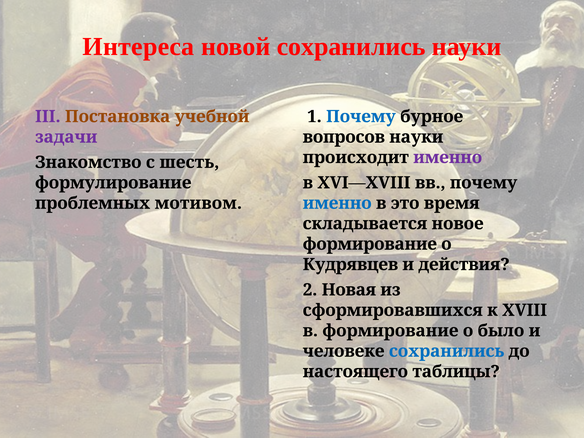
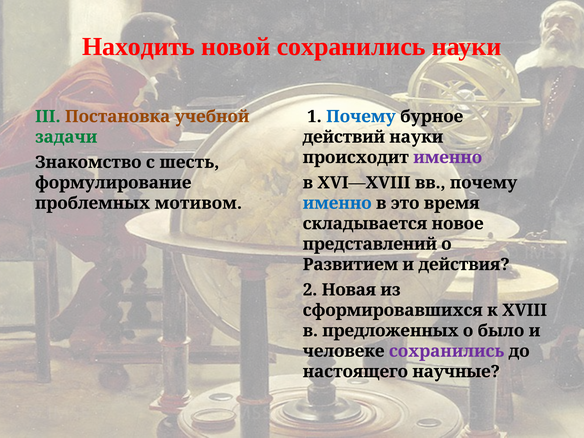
Интереса: Интереса -> Находить (139, 47)
III colour: purple -> green (48, 117)
задачи colour: purple -> green (66, 137)
вопросов: вопросов -> действий (344, 137)
формирование: формирование -> представлений (370, 244)
Кудрявцев: Кудрявцев -> Развитием (350, 264)
в формирование: формирование -> предложенных (390, 331)
сохранились colour: blue -> purple (447, 351)
таблицы: таблицы -> научные (456, 372)
